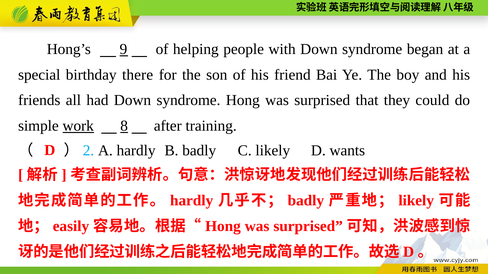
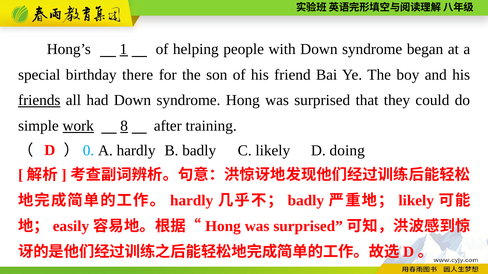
9: 9 -> 1 (123, 49)
friends underline: none -> present (39, 100)
2: 2 -> 0 (88, 151)
wants: wants -> doing (347, 151)
